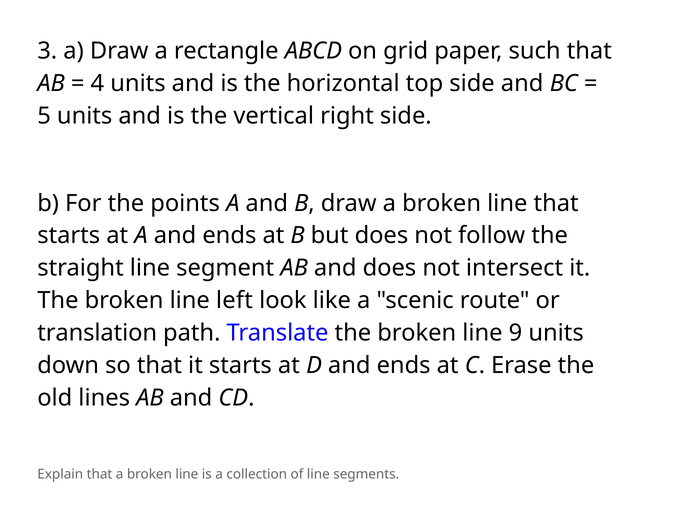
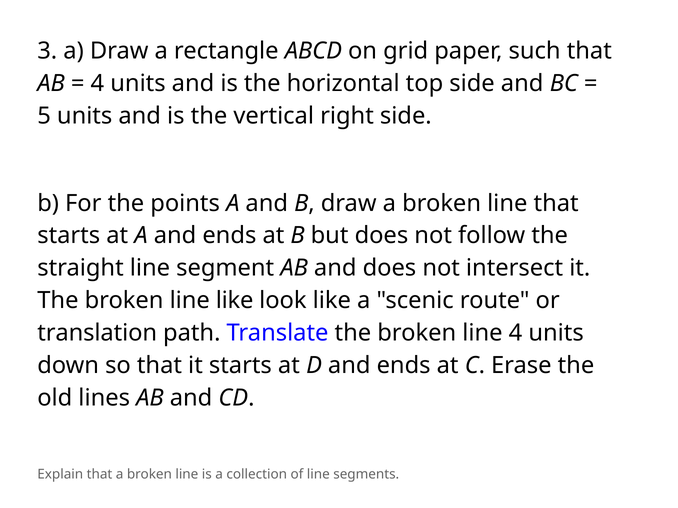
line left: left -> like (235, 301)
line 9: 9 -> 4 (516, 333)
